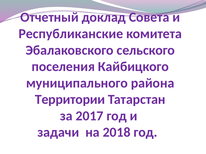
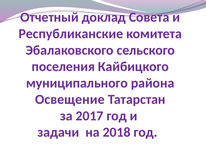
Территории: Территории -> Освещение (70, 100)
